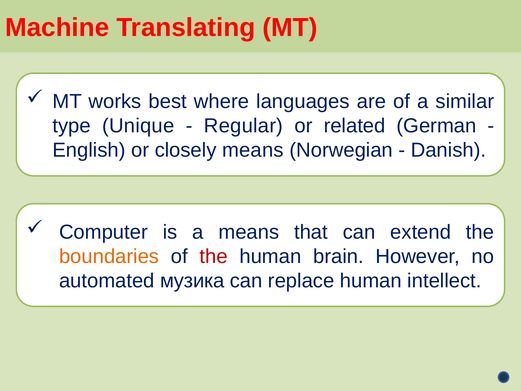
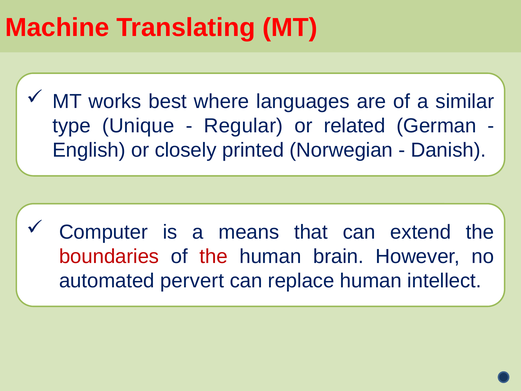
closely means: means -> printed (253, 150)
boundaries colour: orange -> red (109, 256)
музика: музика -> pervert (192, 281)
